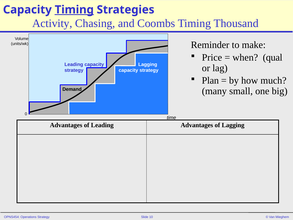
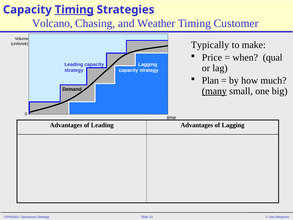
Activity: Activity -> Volcano (52, 23)
Coombs: Coombs -> Weather (156, 23)
Thousand: Thousand -> Customer (236, 23)
Reminder: Reminder -> Typically (210, 45)
many underline: none -> present (214, 91)
